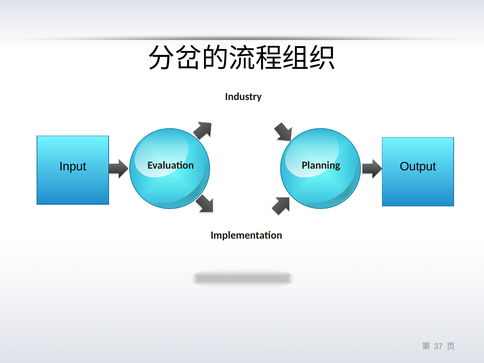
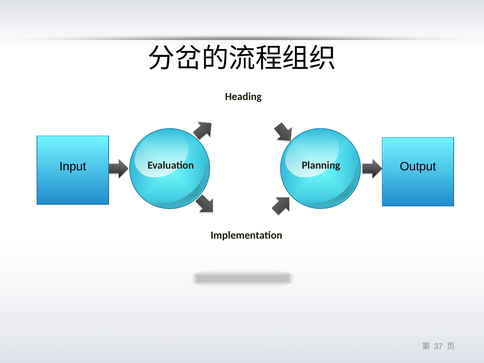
Industry: Industry -> Heading (243, 97)
